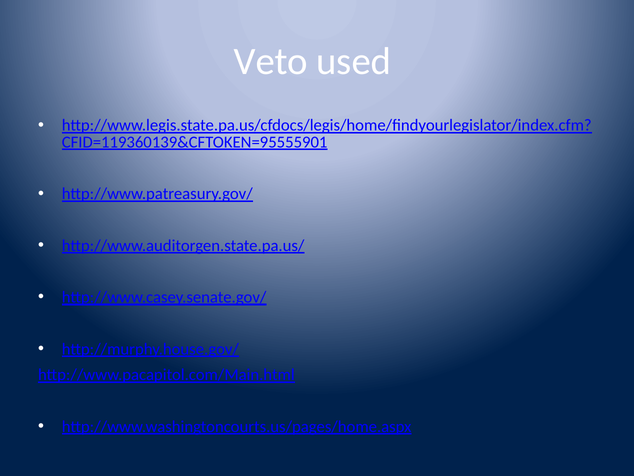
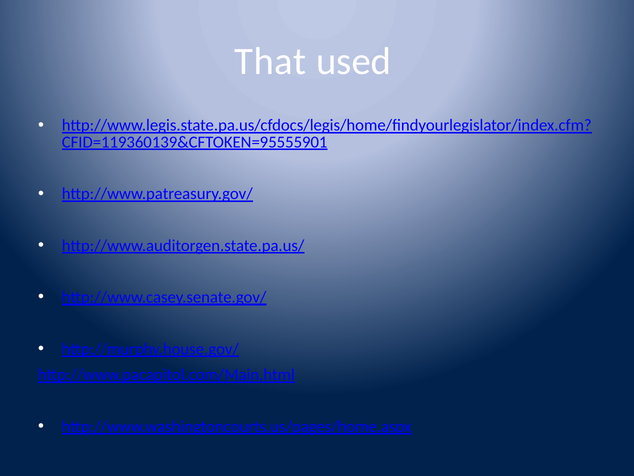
Veto: Veto -> That (270, 61)
